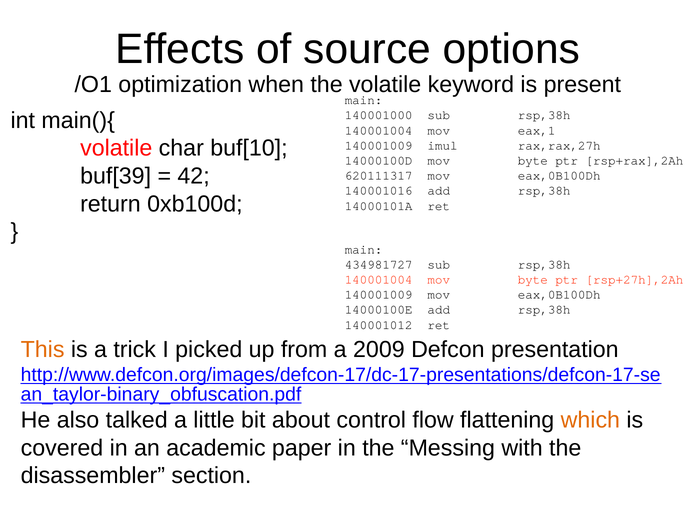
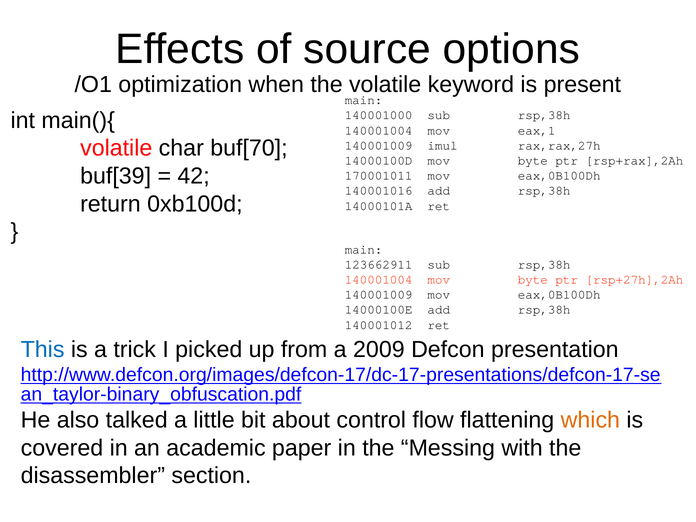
buf[10: buf[10 -> buf[70 (249, 148)
620111317: 620111317 -> 170001011 (379, 176)
434981727: 434981727 -> 123662911 (379, 264)
This colour: orange -> blue (43, 350)
